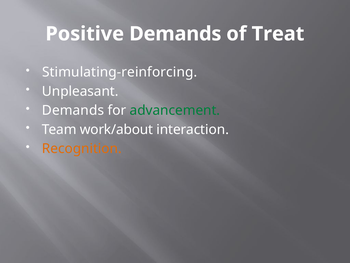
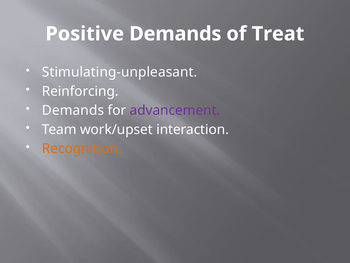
Stimulating-reinforcing: Stimulating-reinforcing -> Stimulating-unpleasant (120, 72)
Unpleasant: Unpleasant -> Reinforcing (80, 91)
advancement colour: green -> purple (175, 110)
work/about: work/about -> work/upset (116, 129)
